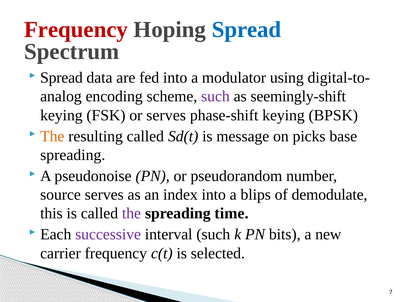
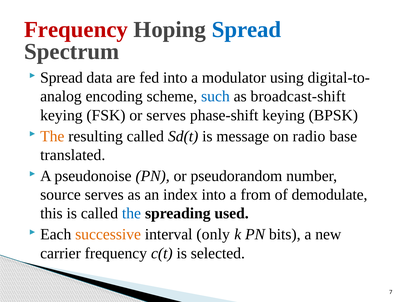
such colour: purple -> blue (215, 96)
seemingly-shift: seemingly-shift -> broadcast-shift (298, 96)
picks: picks -> radio (309, 136)
spreading: spreading -> translated (73, 155)
blips: blips -> from (256, 194)
the colour: purple -> blue (131, 213)
time: time -> used (232, 213)
successive colour: purple -> orange (108, 234)
interval such: such -> only (213, 234)
